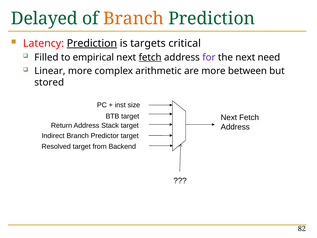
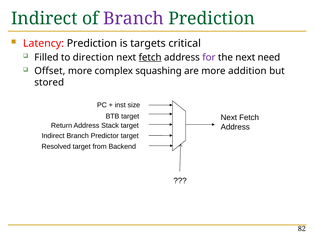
Delayed: Delayed -> Indirect (44, 19)
Branch colour: orange -> purple (134, 19)
Prediction underline: present -> none (92, 43)
empirical: empirical -> direction (93, 57)
Linear: Linear -> Offset (50, 71)
arithmetic: arithmetic -> squashing (159, 71)
between: between -> addition (247, 71)
